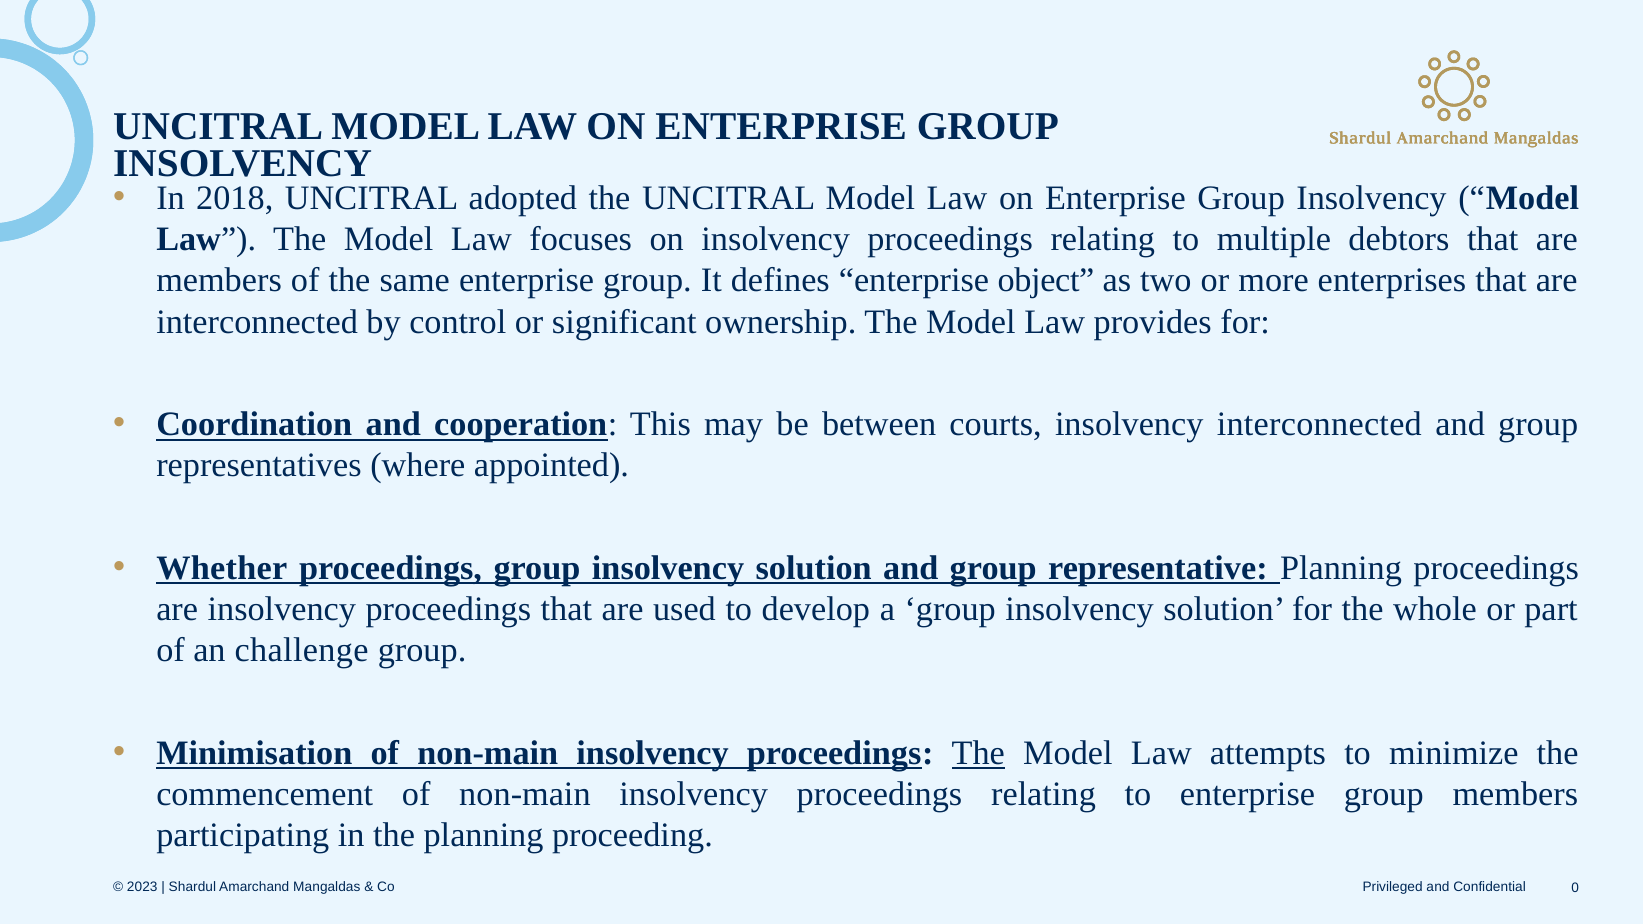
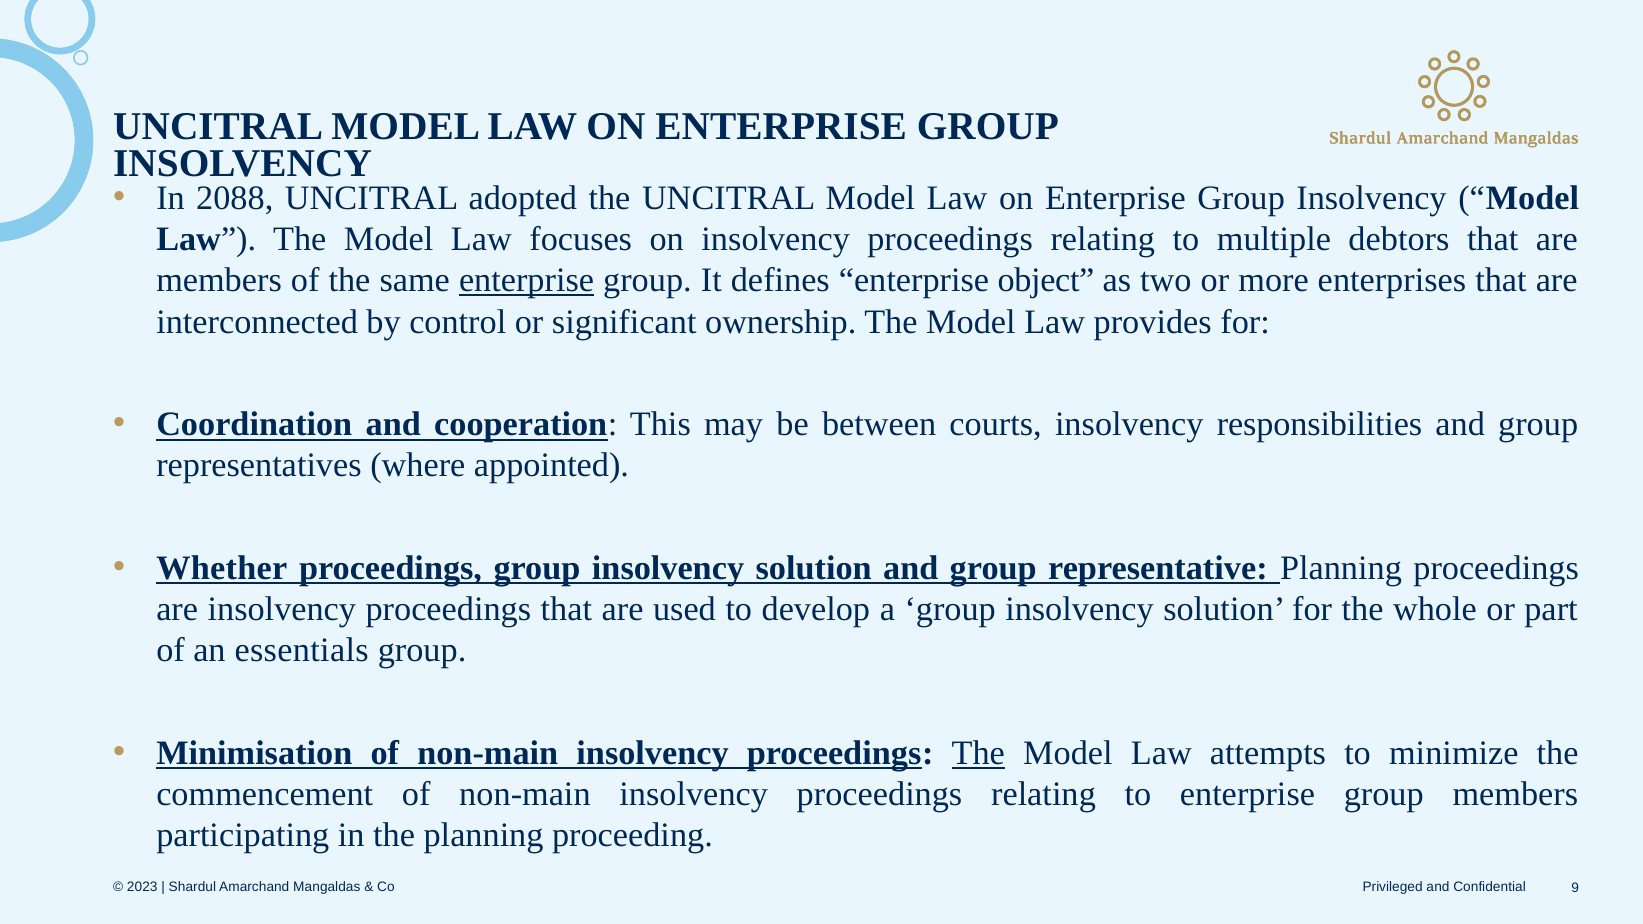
2018: 2018 -> 2088 (235, 199)
enterprise underline: none -> present (527, 281)
insolvency interconnected: interconnected -> responsibilities (1319, 425)
challenge: challenge -> essentials (302, 651)
0: 0 -> 9 (1575, 888)
